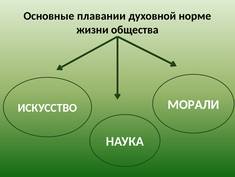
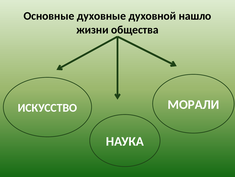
плавании: плавании -> духовные (101, 16)
норме: норме -> нашло (195, 16)
